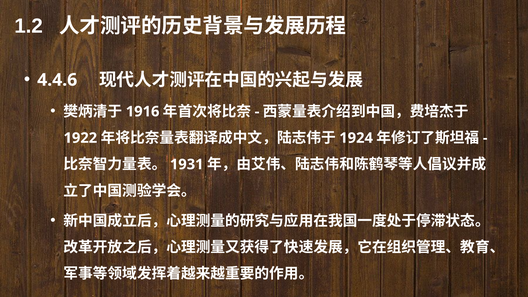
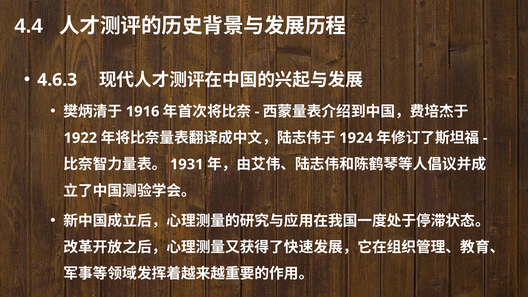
1.2: 1.2 -> 4.4 (29, 26)
4.4.6: 4.4.6 -> 4.6.3 (57, 80)
